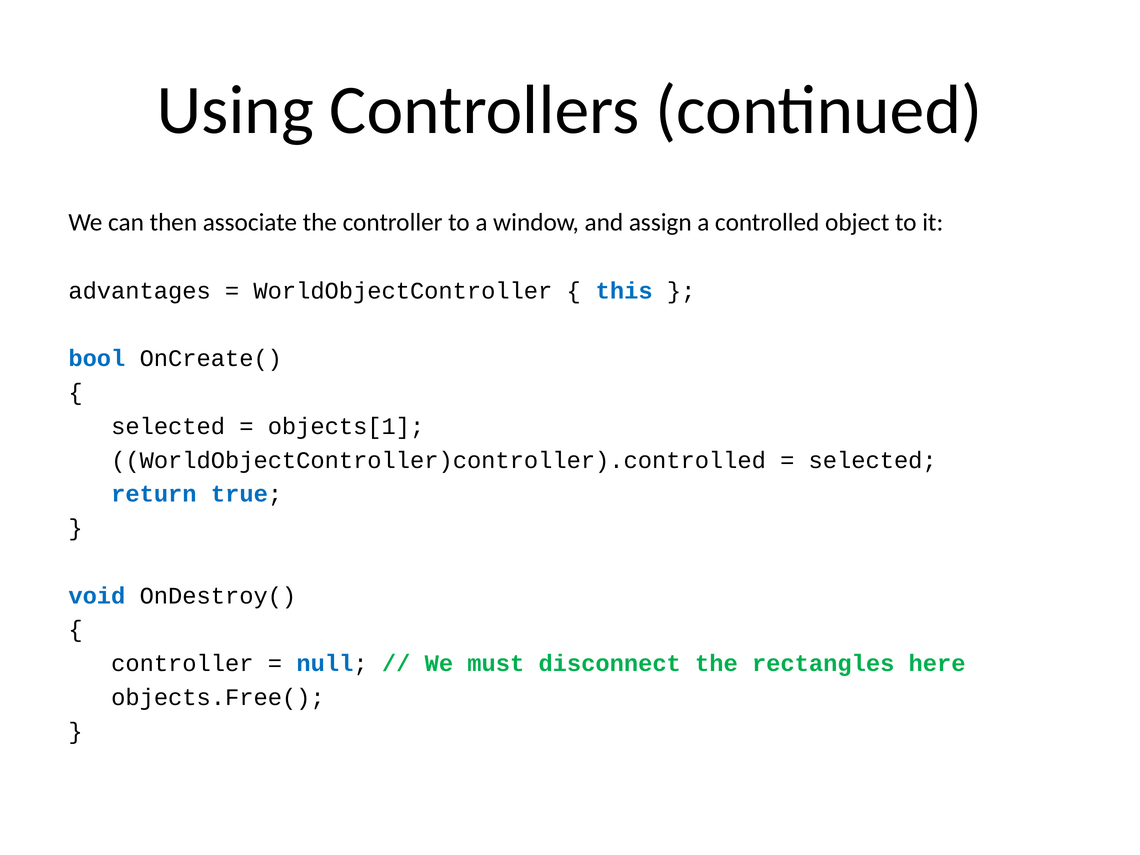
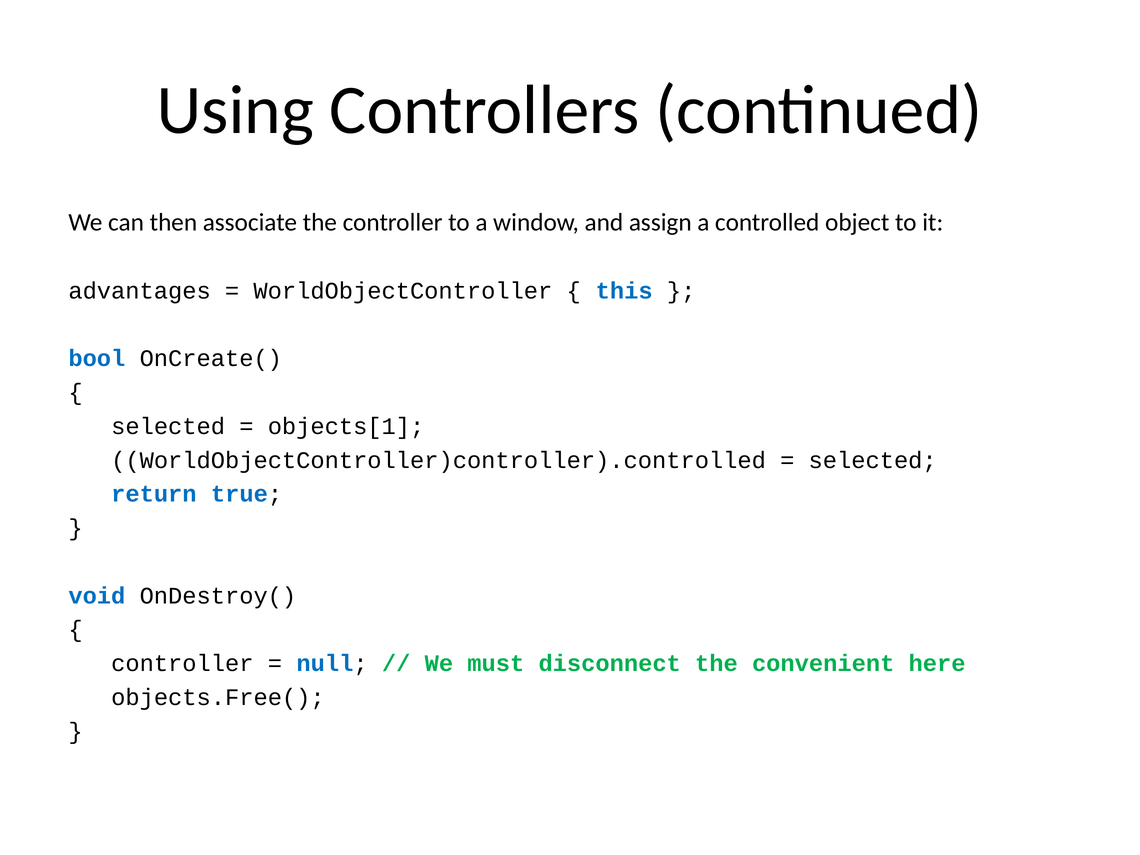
rectangles: rectangles -> convenient (823, 664)
